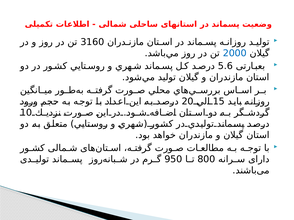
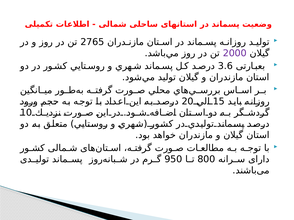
3160: 3160 -> 2765 (92, 42)
2000 colour: blue -> purple (235, 53)
5.6: 5.6 -> 3.6 (225, 66)
